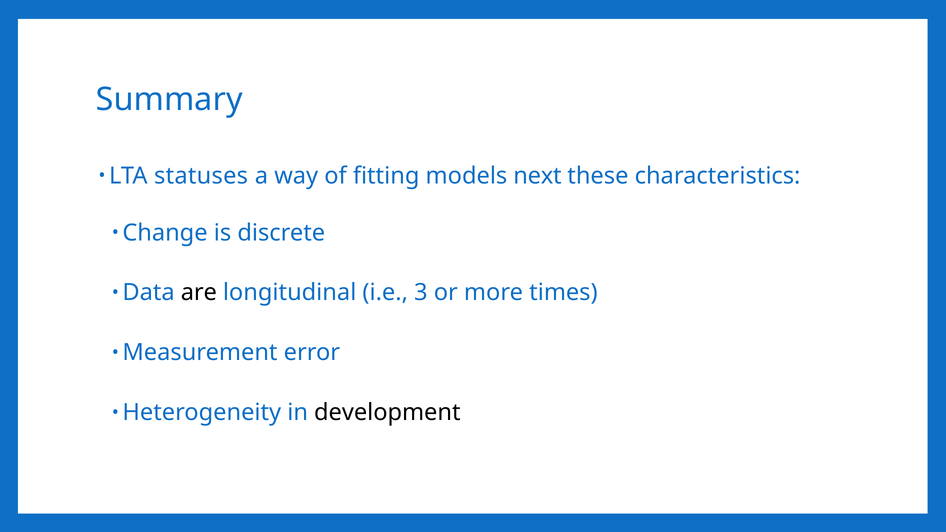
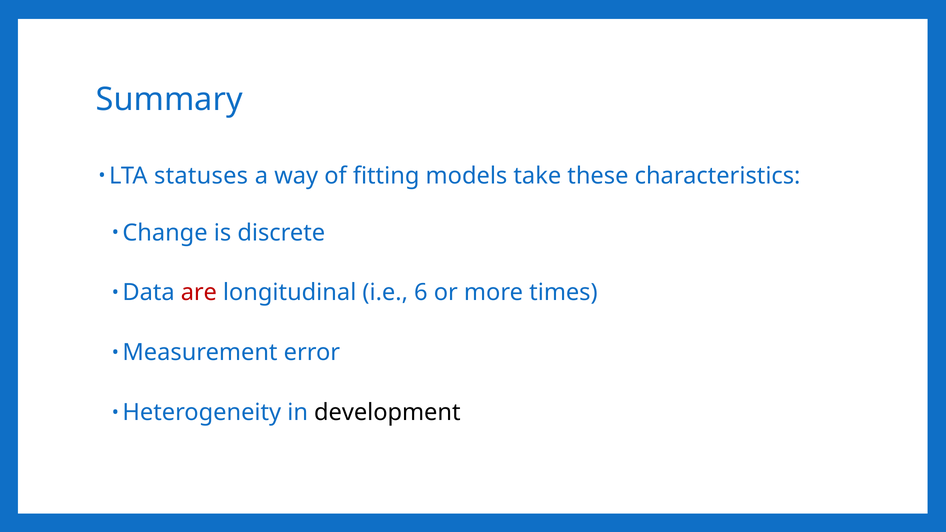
next: next -> take (537, 176)
are colour: black -> red (199, 293)
3: 3 -> 6 (421, 293)
